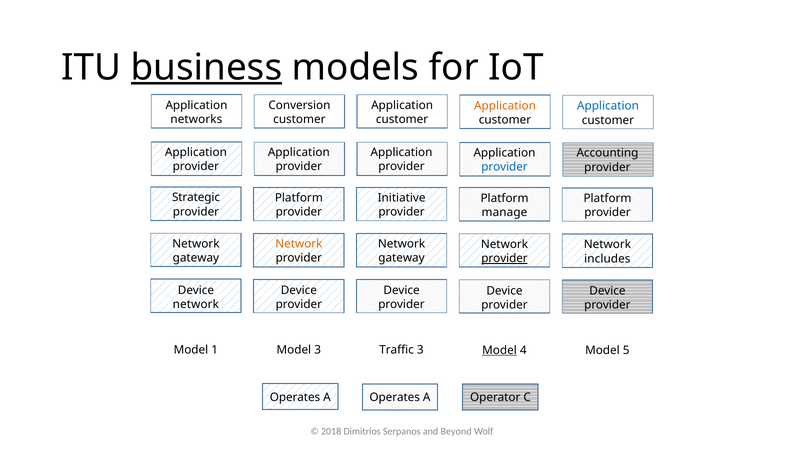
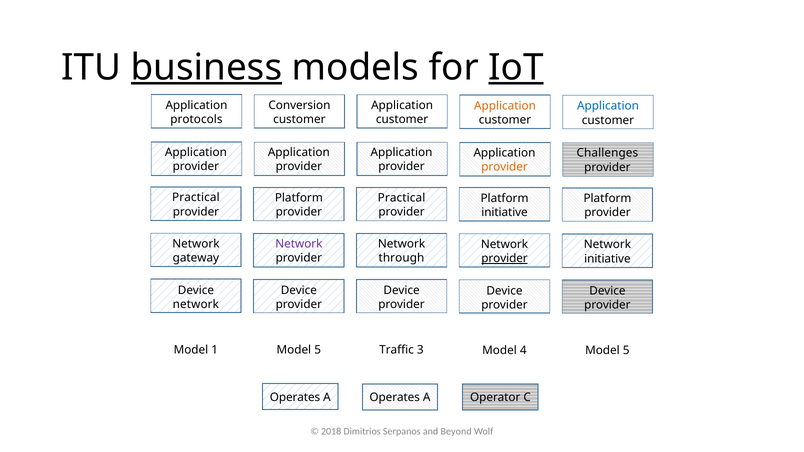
IoT underline: none -> present (516, 68)
networks: networks -> protocols (196, 119)
Accounting: Accounting -> Challenges (607, 153)
provider colour: blue -> orange (504, 167)
Strategic: Strategic -> Practical (196, 198)
Initiative: Initiative -> Practical (402, 198)
manage: manage -> initiative (505, 212)
Network colour: orange -> purple (299, 244)
gateway: gateway -> through (401, 258)
includes: includes -> initiative (607, 259)
3: 3 -> 5 (318, 350)
Model underline: present -> none (500, 350)
